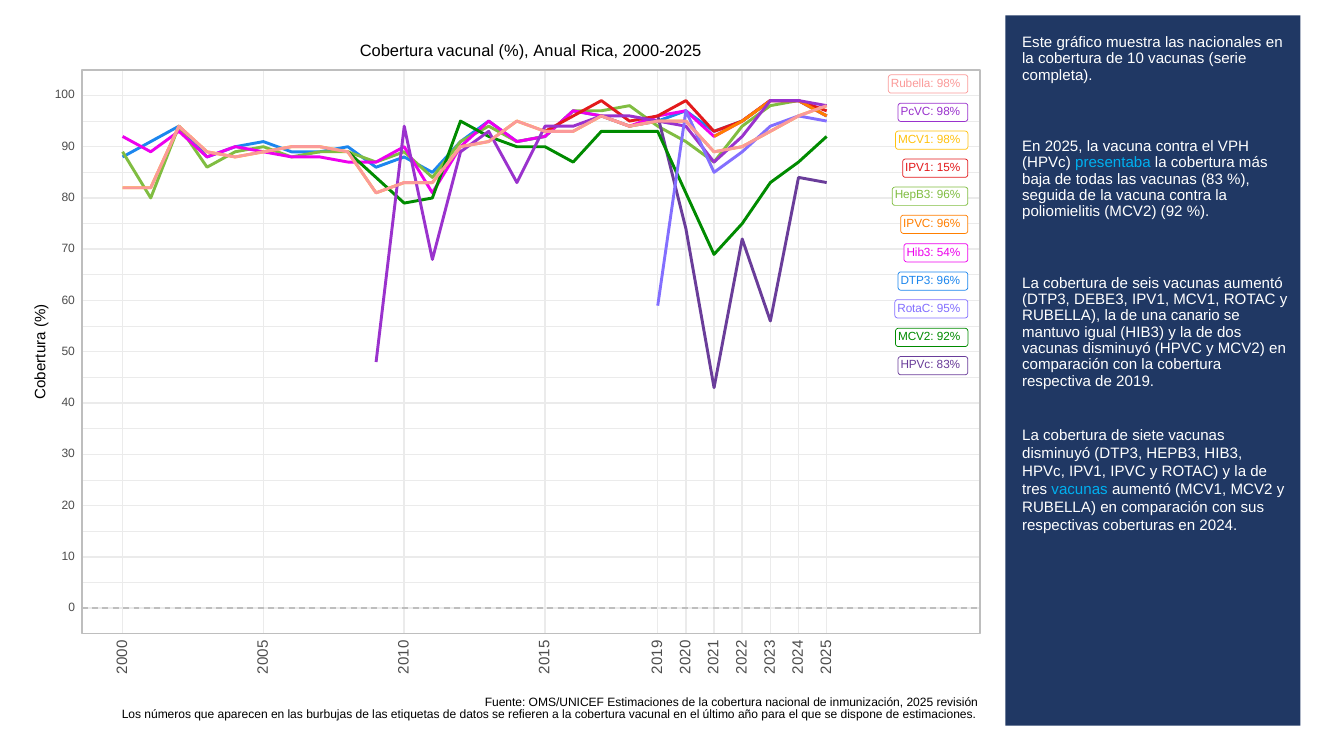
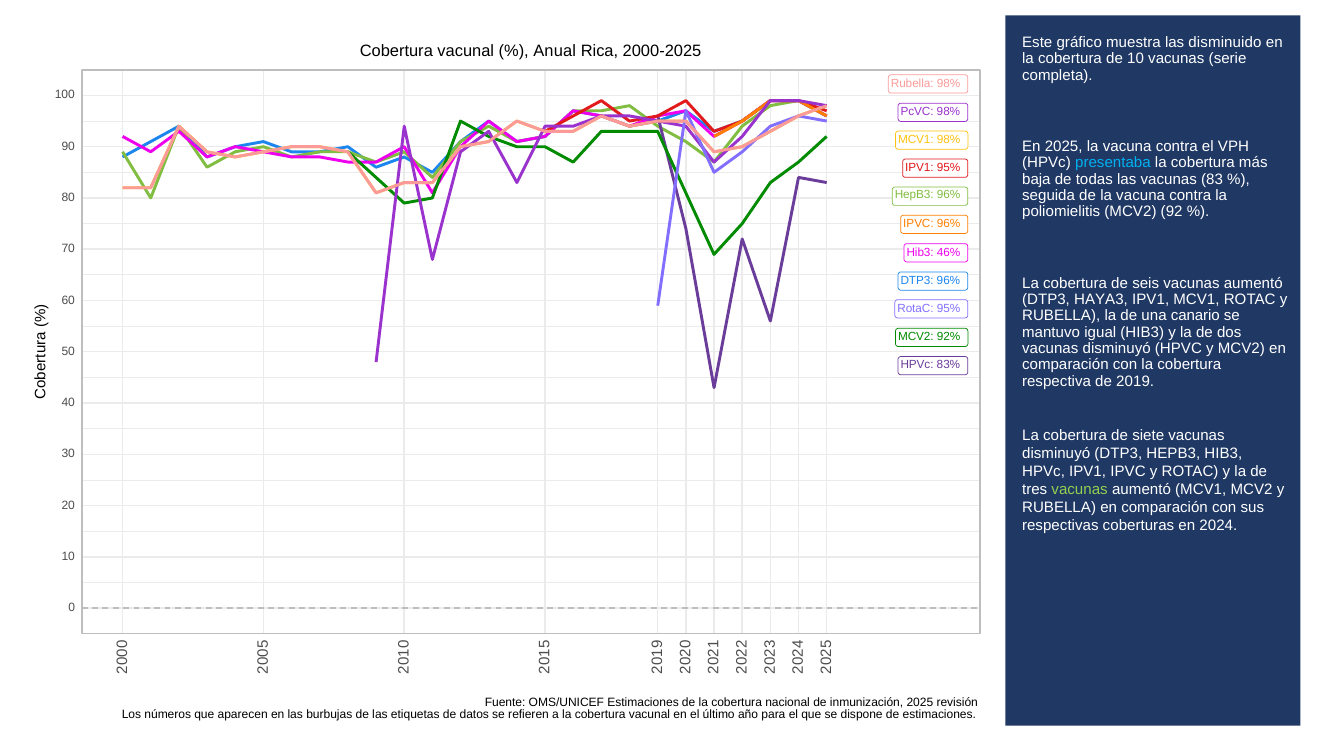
nacionales: nacionales -> disminuido (1225, 43)
IPV1 15%: 15% -> 95% (949, 168)
54%: 54% -> 46% (949, 252)
DEBE3: DEBE3 -> HAYA3 (1101, 300)
vacunas colour: light blue -> light green (1080, 489)
